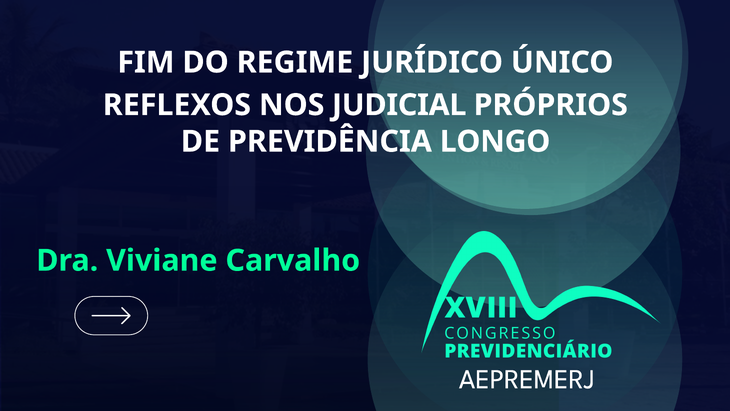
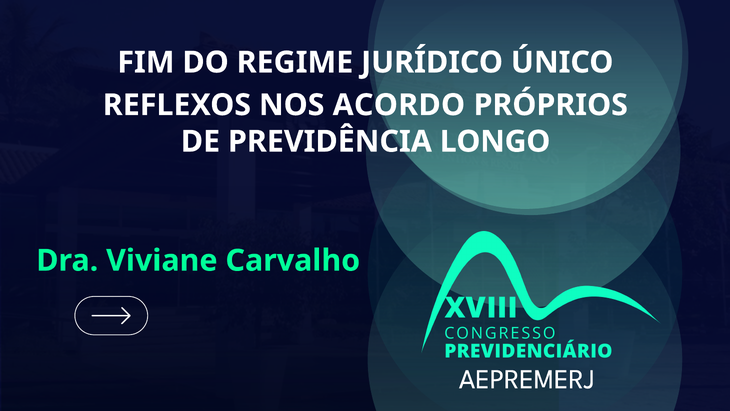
JUDICIAL: JUDICIAL -> ACORDO (399, 105)
